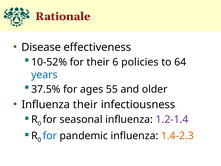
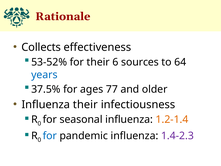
Disease: Disease -> Collects (41, 47)
10-52%: 10-52% -> 53-52% (49, 62)
policies: policies -> sources (140, 62)
55: 55 -> 77 (112, 89)
1.2-1.4 colour: purple -> orange (172, 119)
1.4-2.3 colour: orange -> purple (177, 136)
